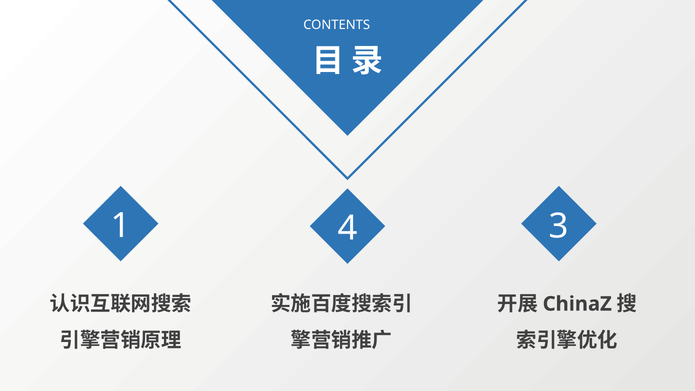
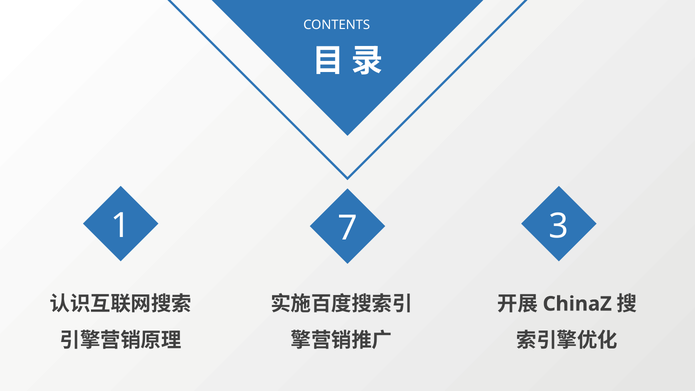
4: 4 -> 7 (348, 228)
